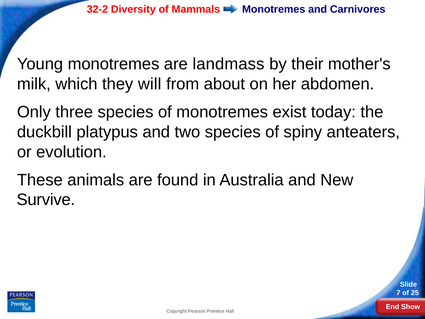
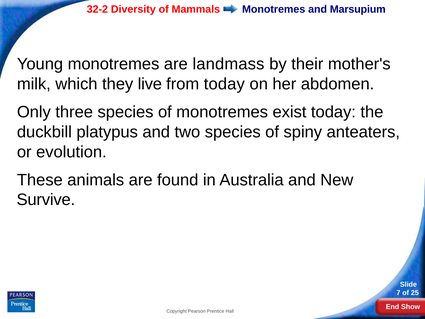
Carnivores: Carnivores -> Marsupium (358, 9)
will: will -> live (150, 84)
from about: about -> today (224, 84)
